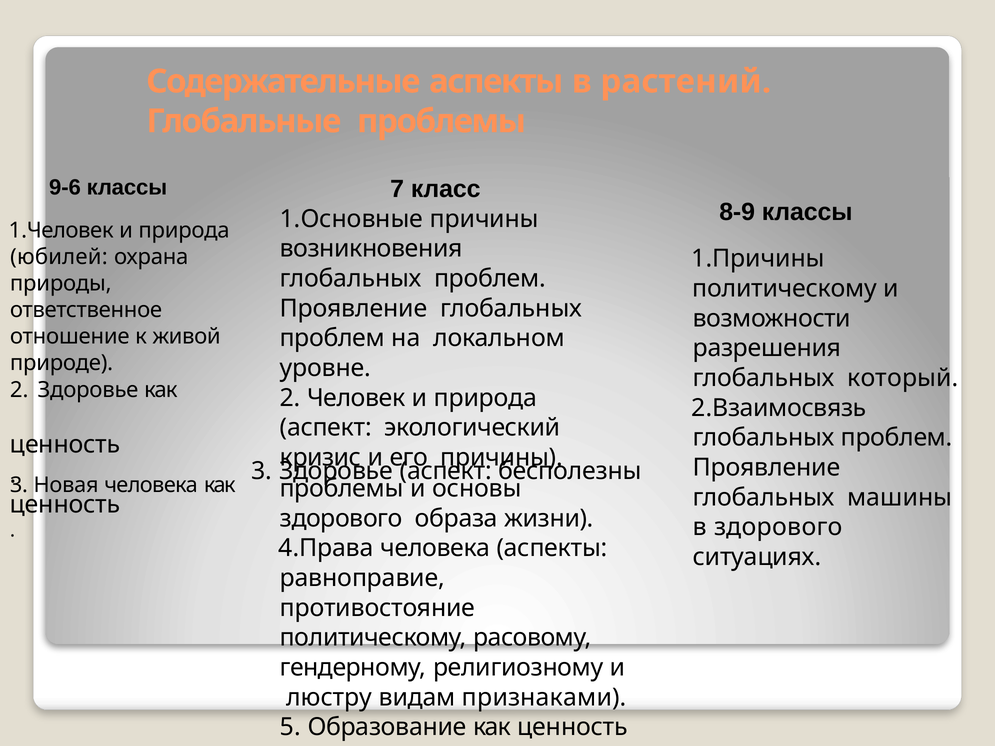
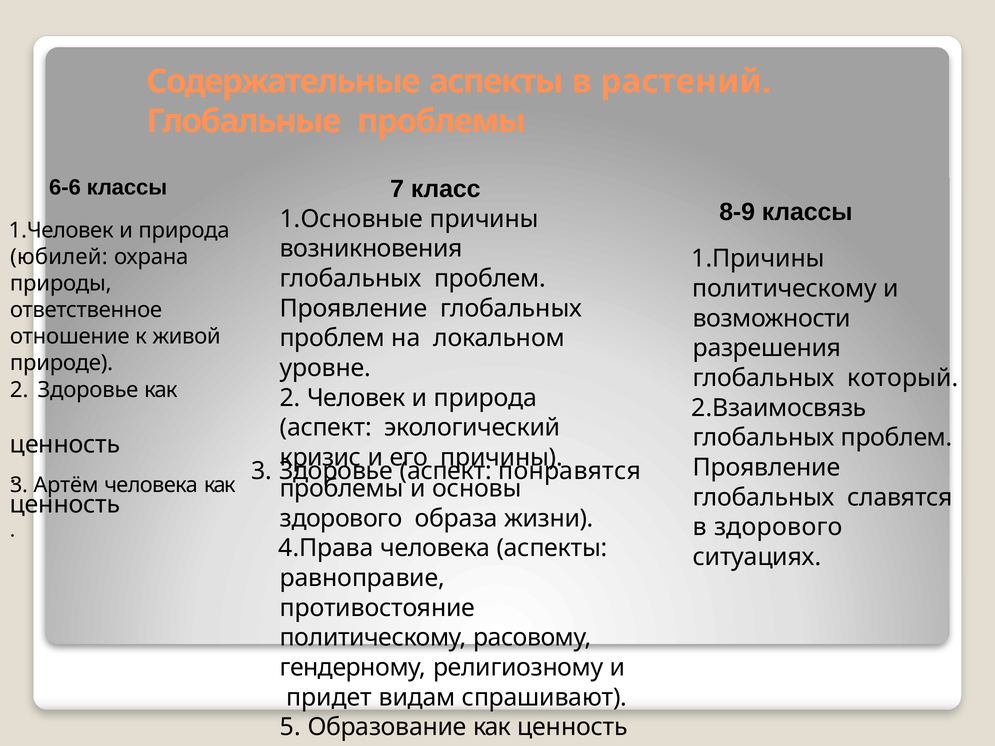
9-6: 9-6 -> 6-6 (65, 187)
бесполезны: бесполезны -> понравятся (570, 471)
Новая: Новая -> Артём (66, 485)
машины: машины -> славятся (900, 498)
люстру: люстру -> придет (329, 698)
признаками: признаками -> спрашивают (544, 698)
